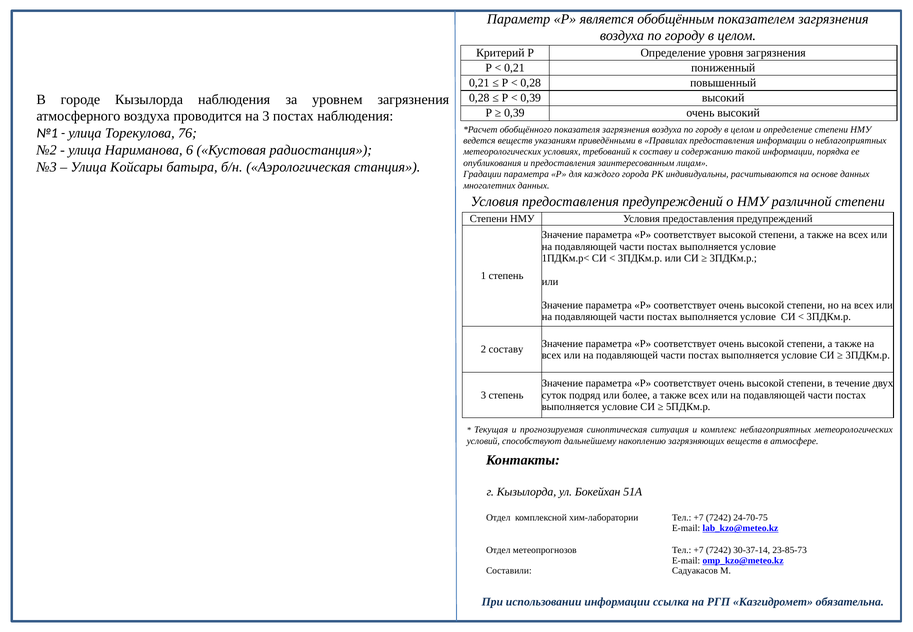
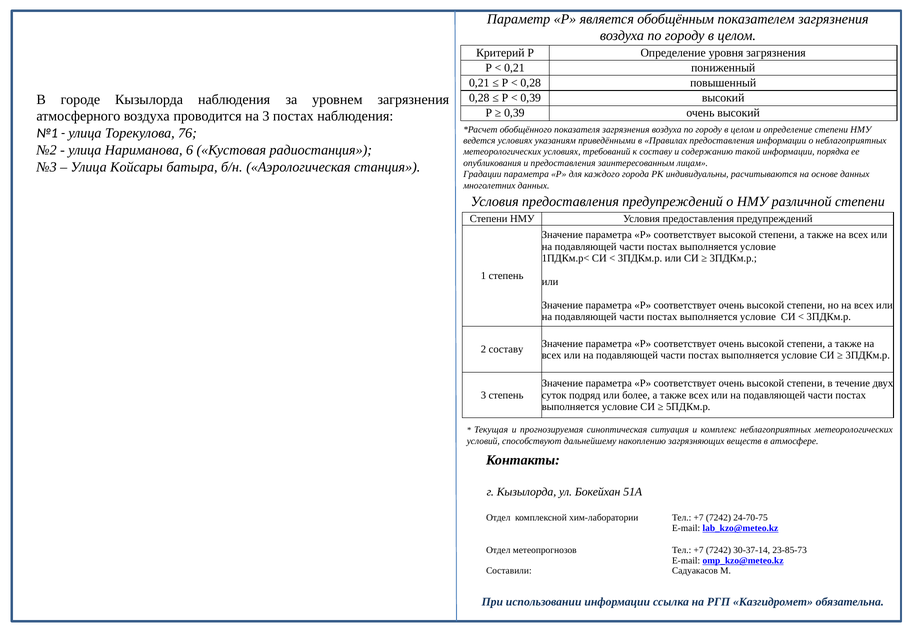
ведется веществ: веществ -> условиях (515, 141)
